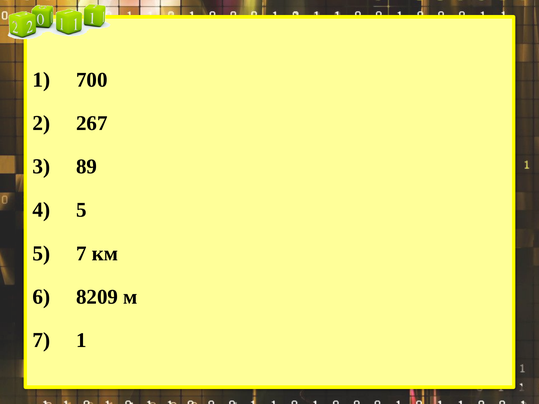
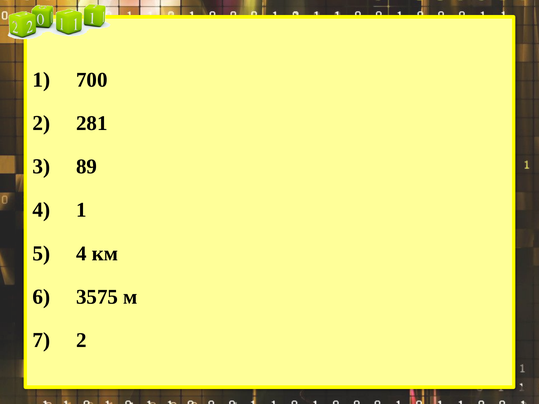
267: 267 -> 281 (92, 123)
5: 5 -> 1 (81, 210)
5 7: 7 -> 4 (81, 254)
8209: 8209 -> 3575 (97, 297)
1: 1 -> 2 (81, 340)
